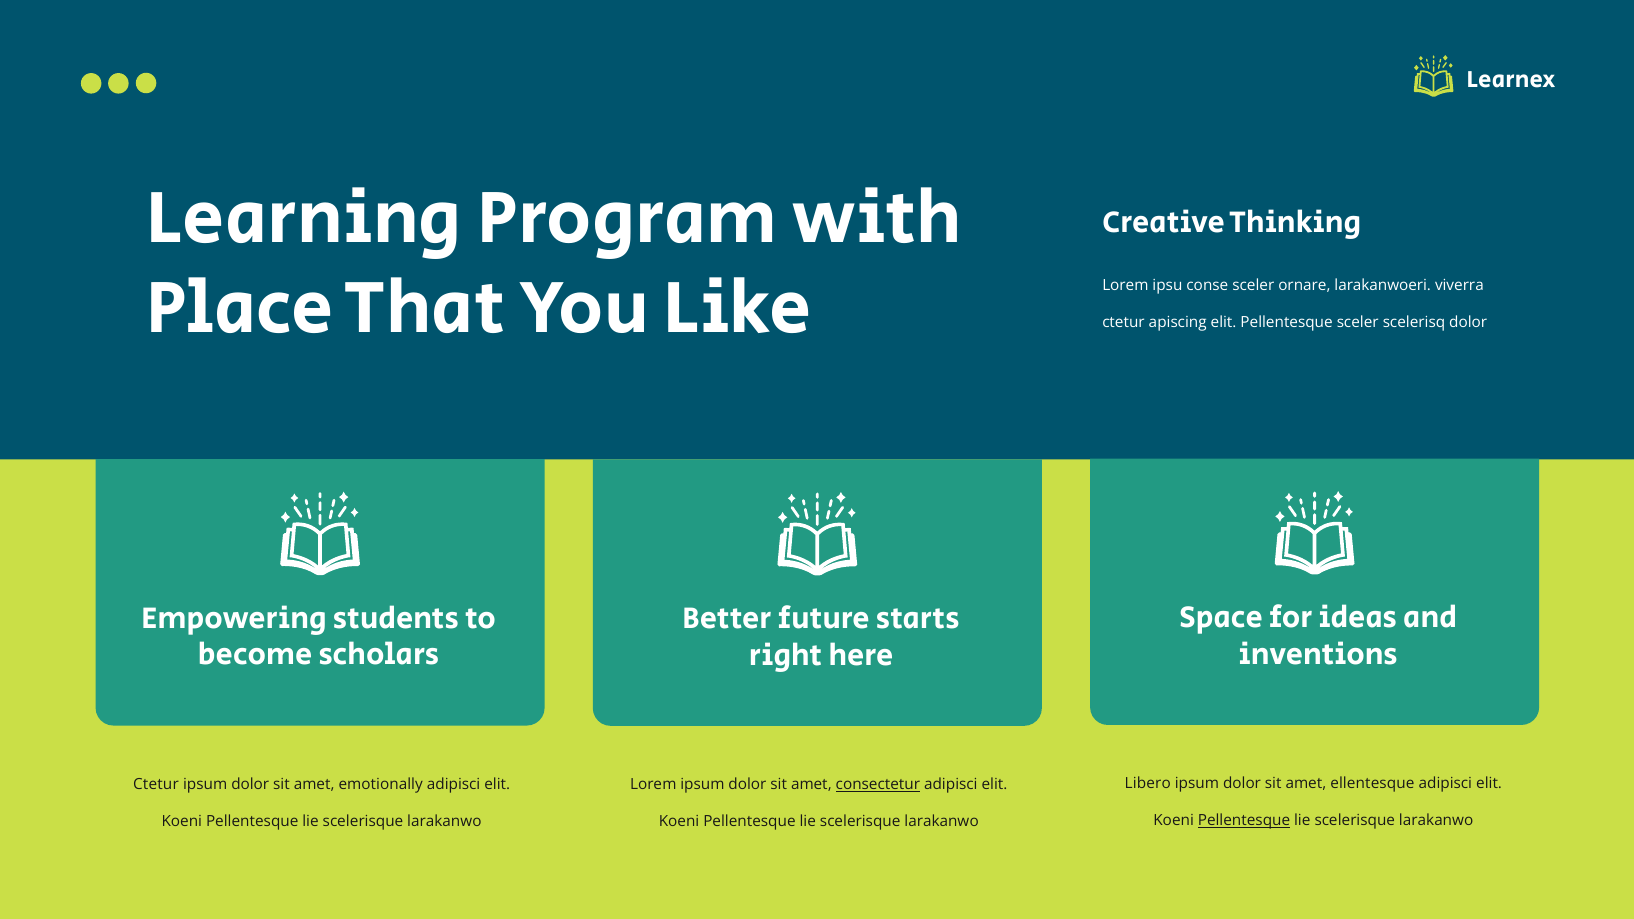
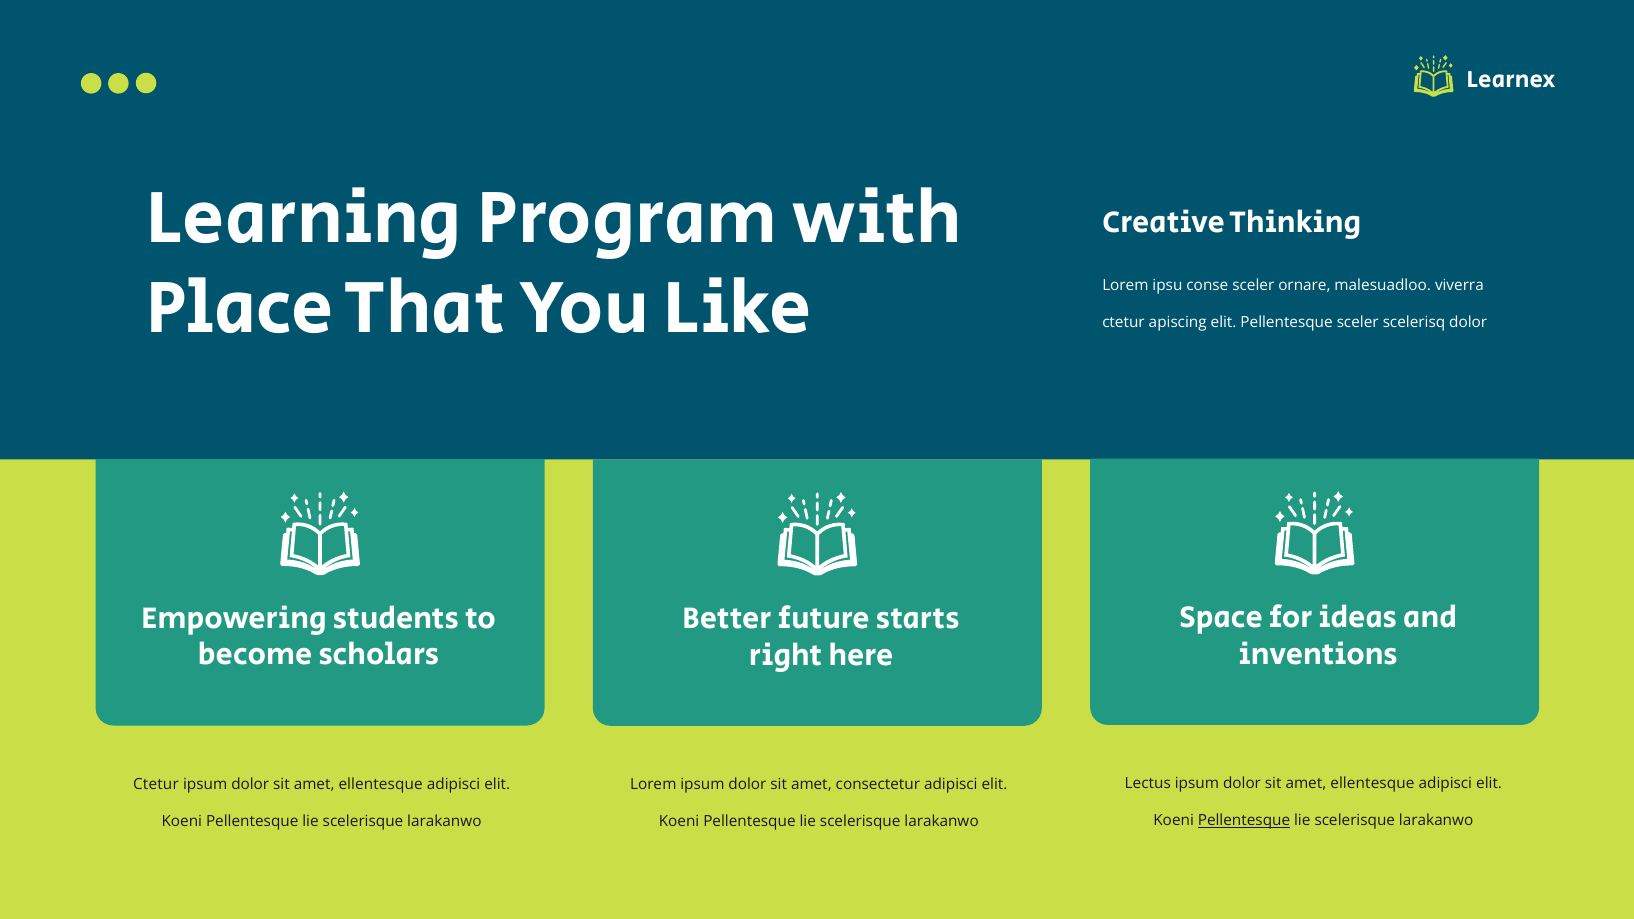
larakanwoeri: larakanwoeri -> malesuadloo (1383, 285)
Libero: Libero -> Lectus (1148, 784)
emotionally: emotionally -> ellentesque (381, 784)
consectetur underline: present -> none (878, 785)
